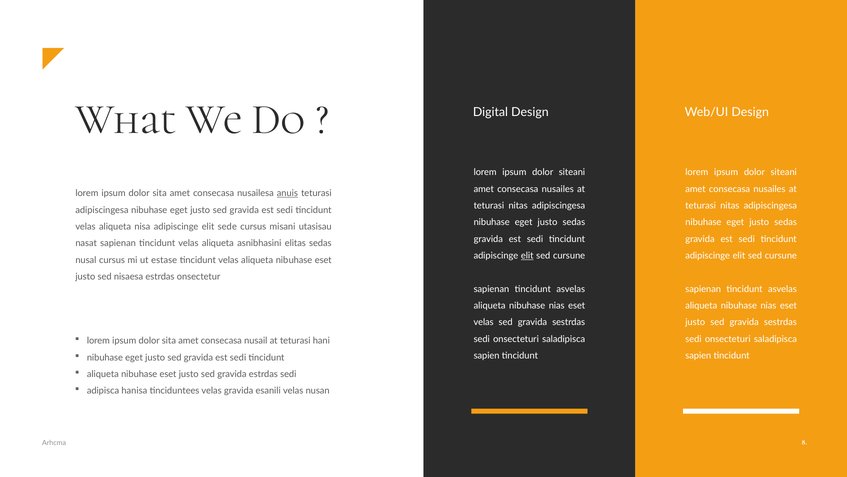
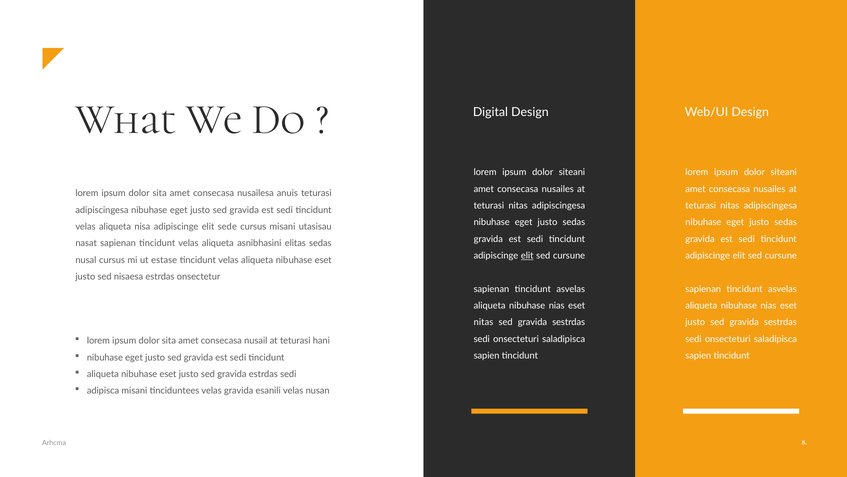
anuis underline: present -> none (287, 193)
velas: velas -> nitas (483, 322)
adipisca hanisa: hanisa -> misani (134, 390)
